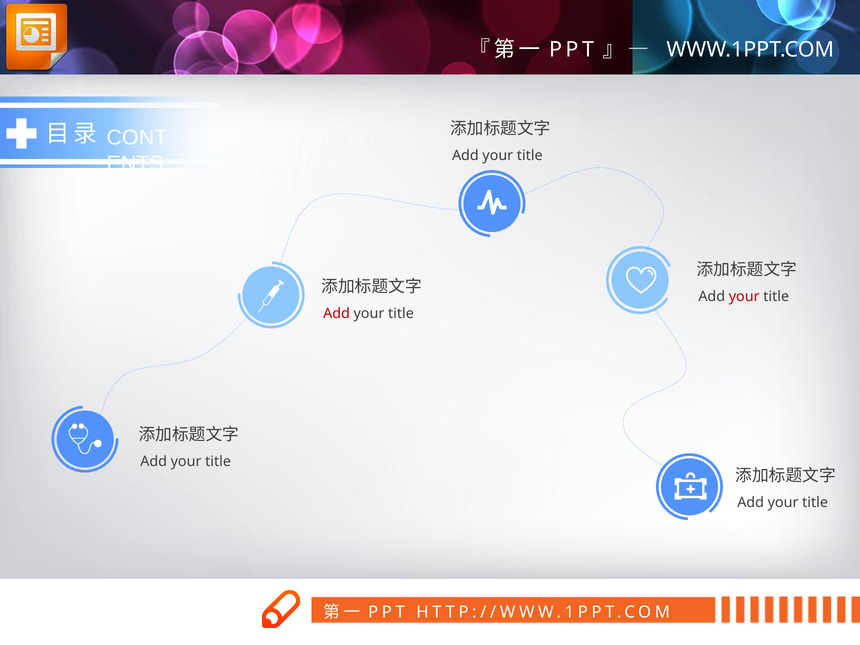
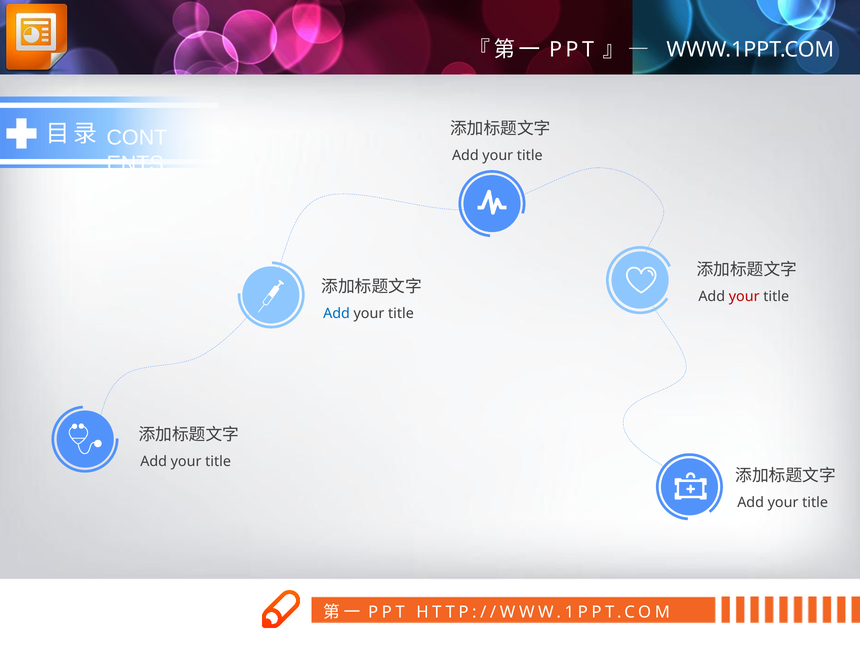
Add colour: red -> blue (337, 314)
